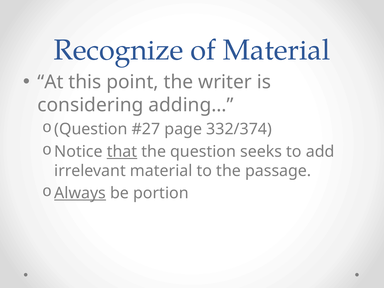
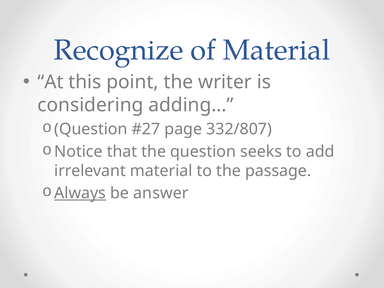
332/374: 332/374 -> 332/807 (239, 129)
that underline: present -> none (122, 152)
portion: portion -> answer (161, 193)
